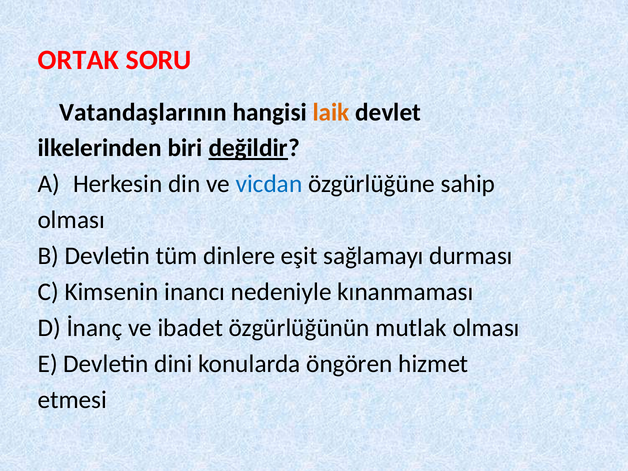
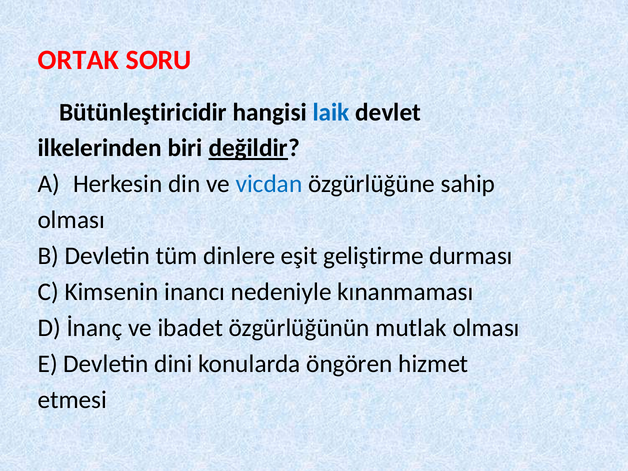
Vatandaşlarının: Vatandaşlarının -> Bütünleştiricidir (143, 112)
laik colour: orange -> blue (331, 112)
sağlamayı: sağlamayı -> geliştirme (374, 256)
